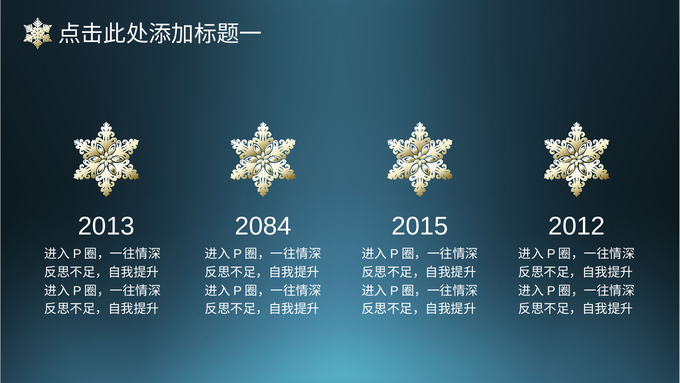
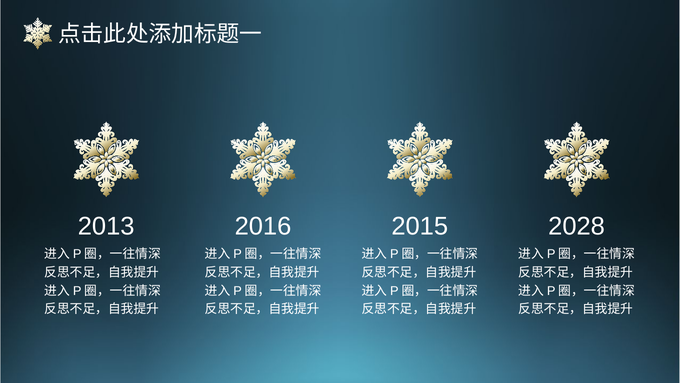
2084: 2084 -> 2016 (263, 226)
2012: 2012 -> 2028 (577, 226)
